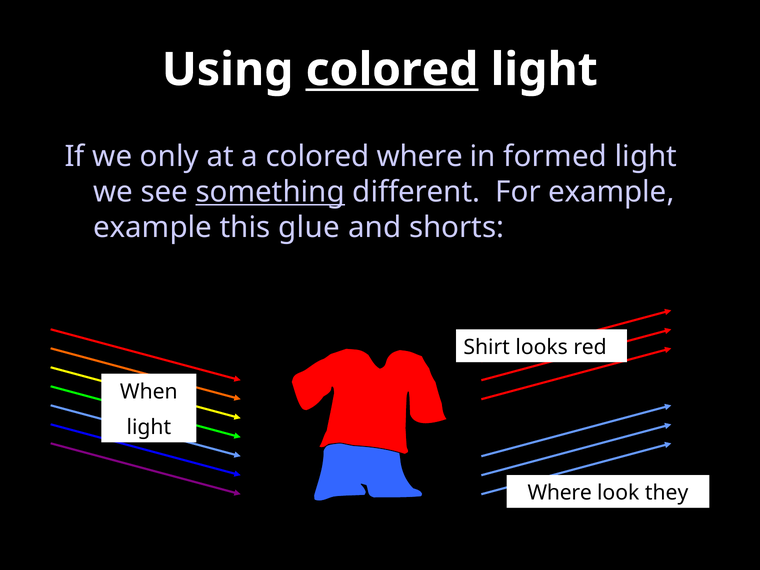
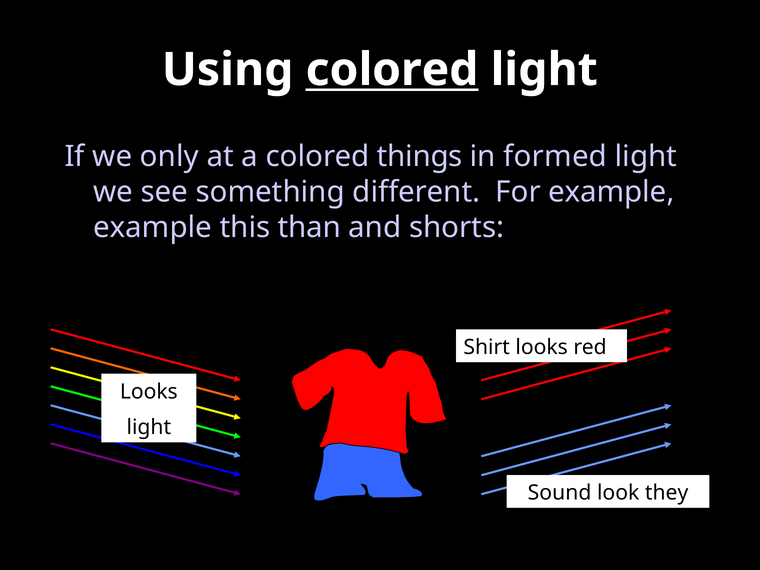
colored where: where -> things (420, 157)
something underline: present -> none (270, 192)
glue: glue -> than (310, 228)
When: When -> Looks (149, 392)
Where: Where -> Sound (560, 493)
